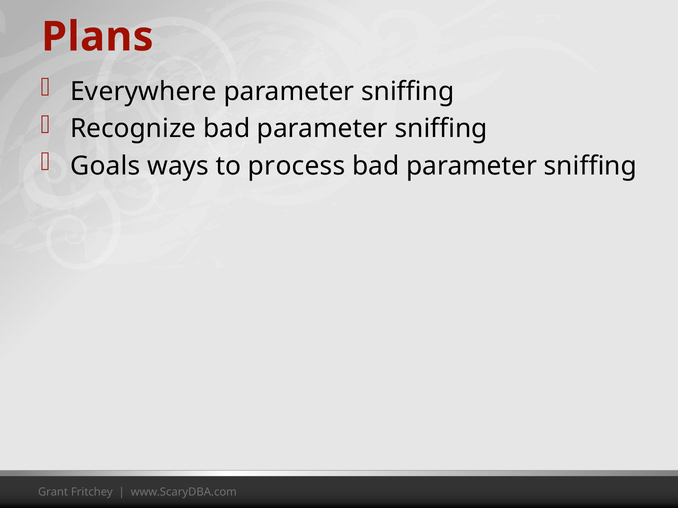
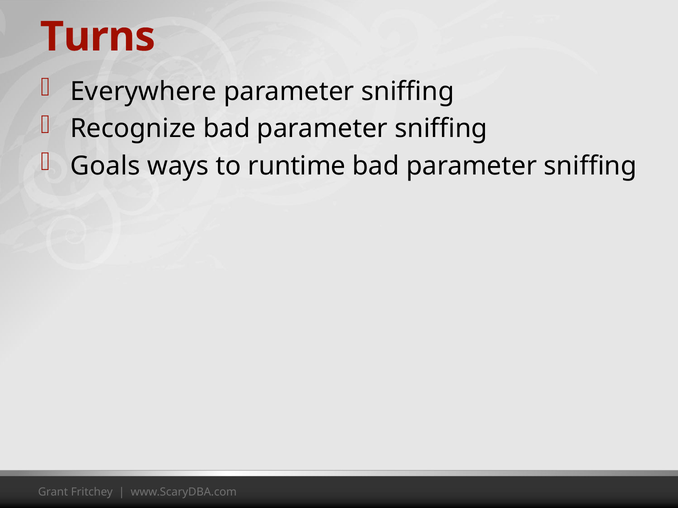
Plans: Plans -> Turns (98, 37)
process: process -> runtime (297, 166)
